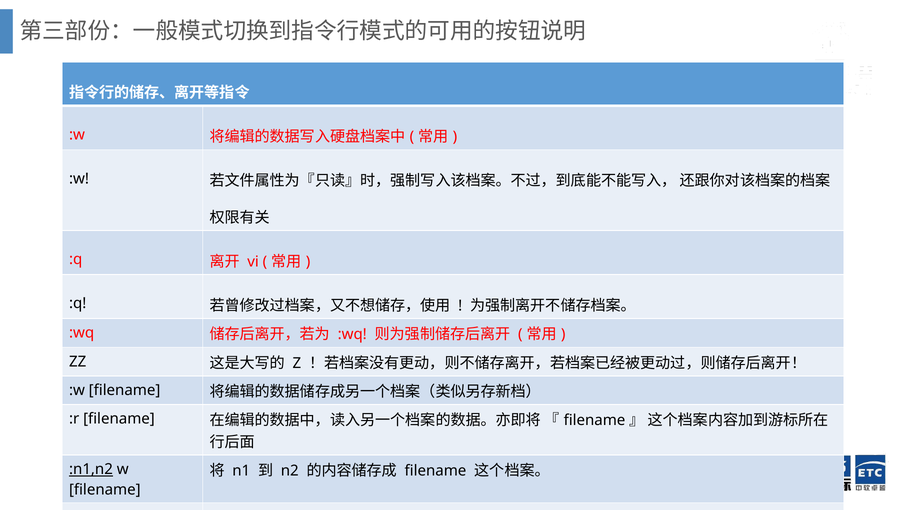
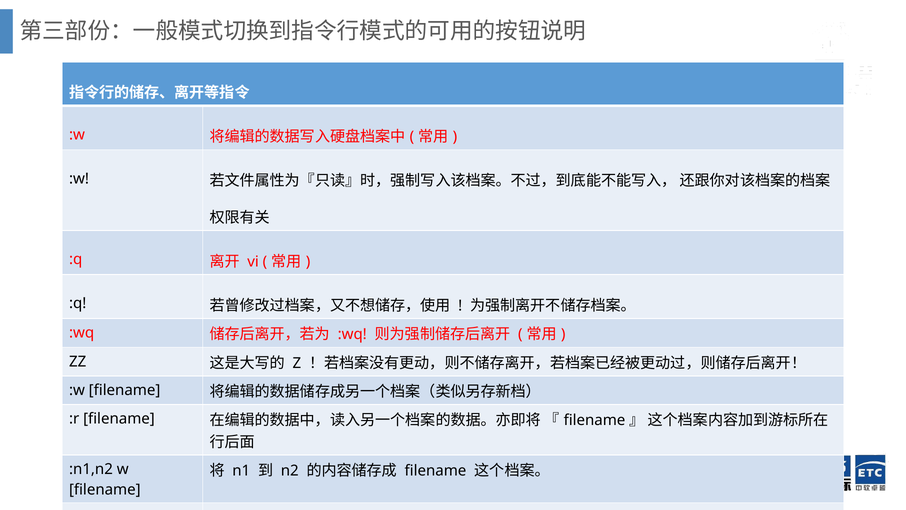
:n1,n2 underline: present -> none (91, 469)
